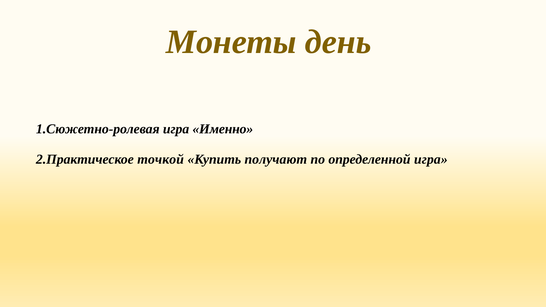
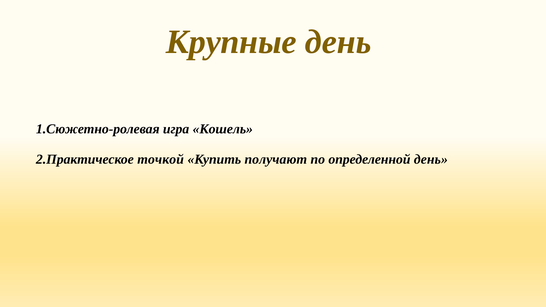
Монеты: Монеты -> Крупные (231, 42)
Именно: Именно -> Кошель (223, 129)
определенной игра: игра -> день (431, 159)
